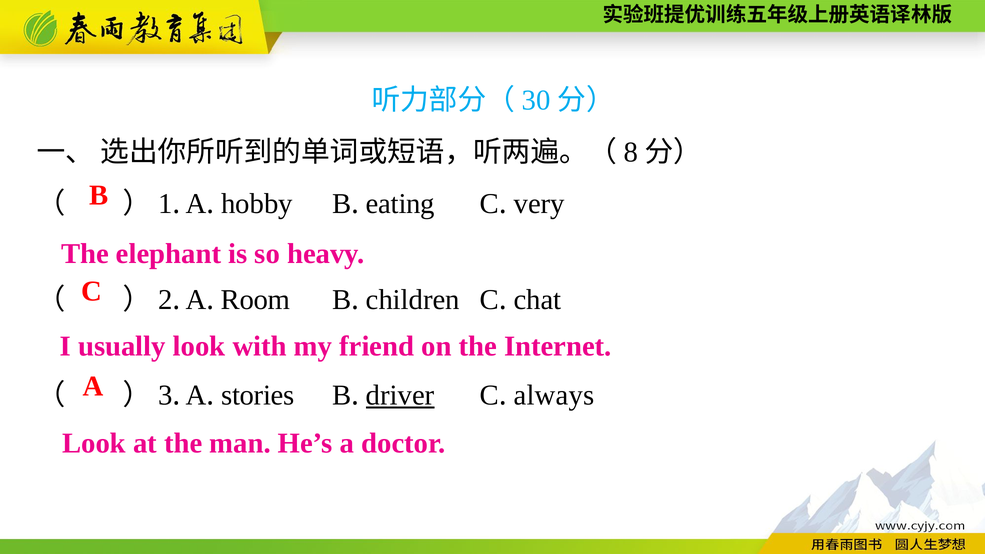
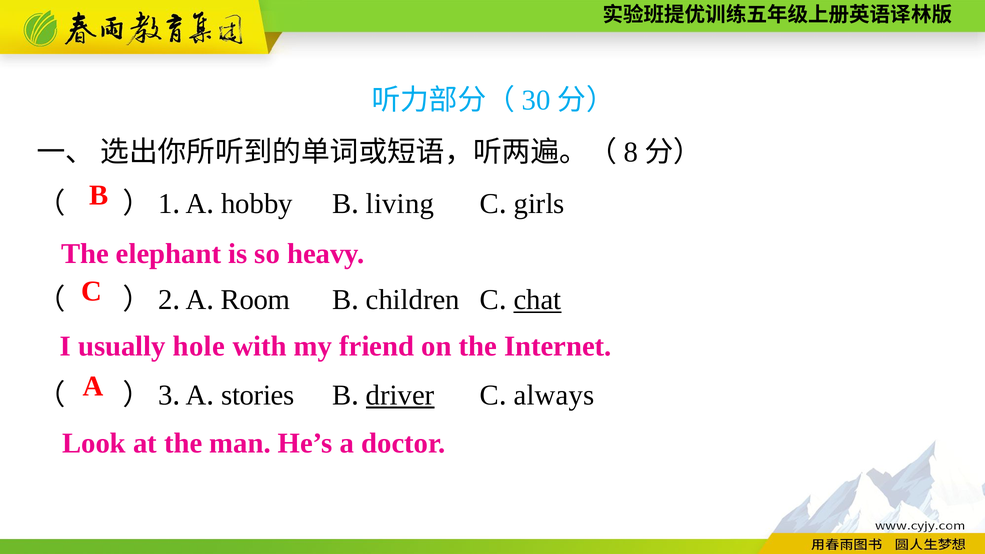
eating: eating -> living (400, 204)
very: very -> girls (539, 204)
chat underline: none -> present (538, 300)
usually look: look -> hole (199, 346)
